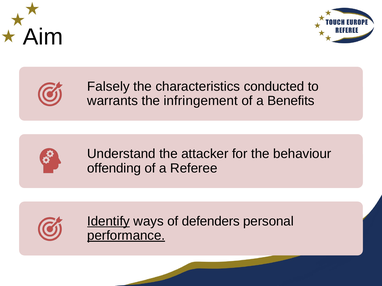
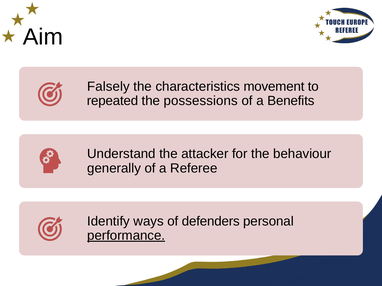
conducted: conducted -> movement (274, 87)
warrants: warrants -> repeated (113, 101)
infringement: infringement -> possessions (201, 101)
offending: offending -> generally (114, 168)
Identify underline: present -> none (108, 222)
